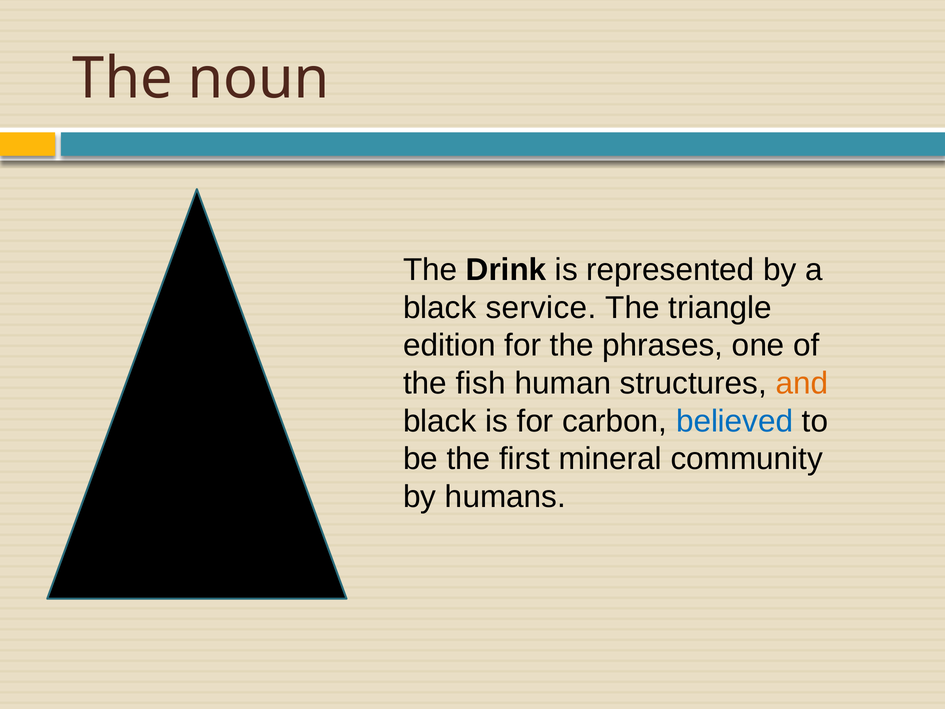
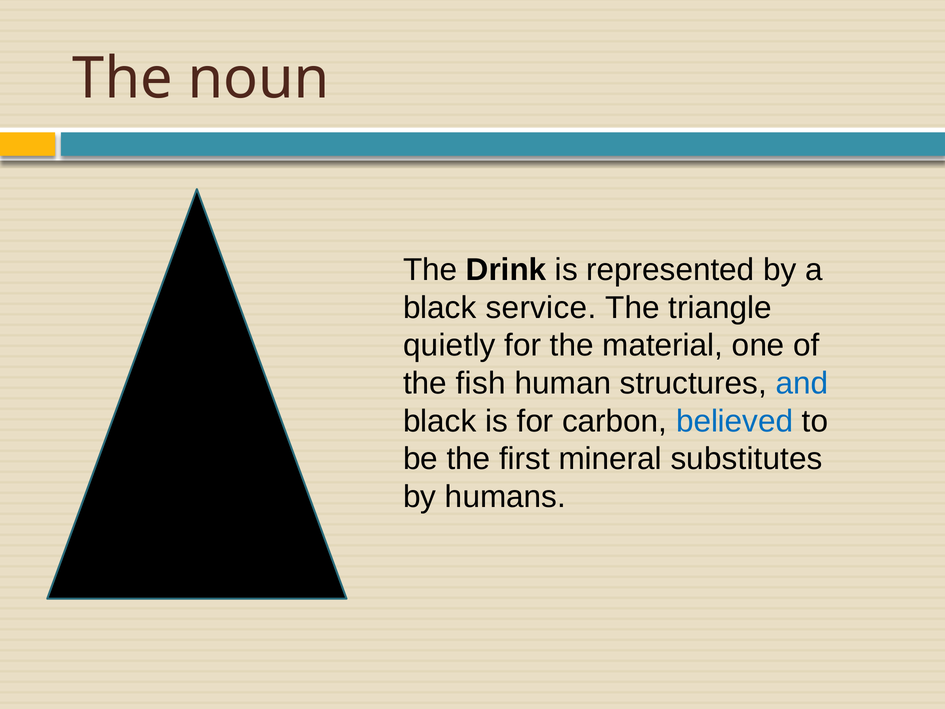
edition: edition -> quietly (449, 345)
phrases: phrases -> material (663, 345)
and colour: orange -> blue (802, 383)
community: community -> substitutes (747, 459)
